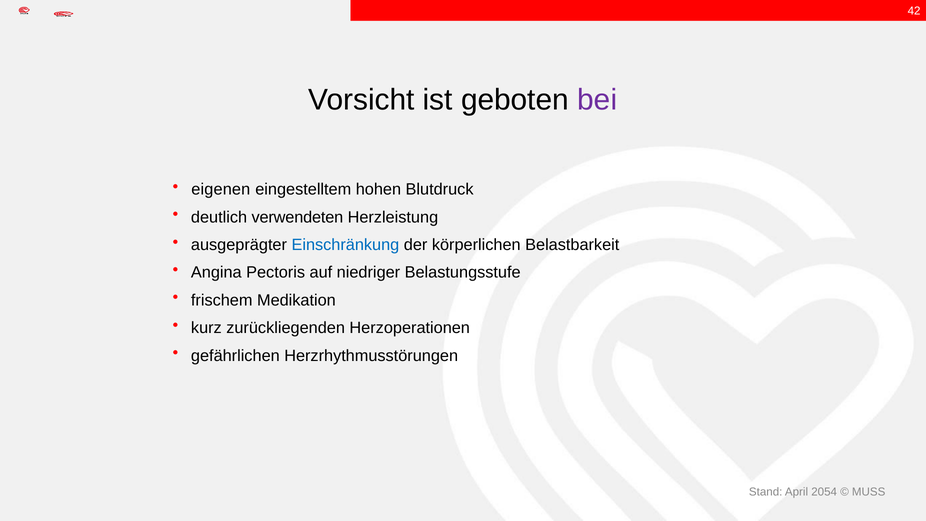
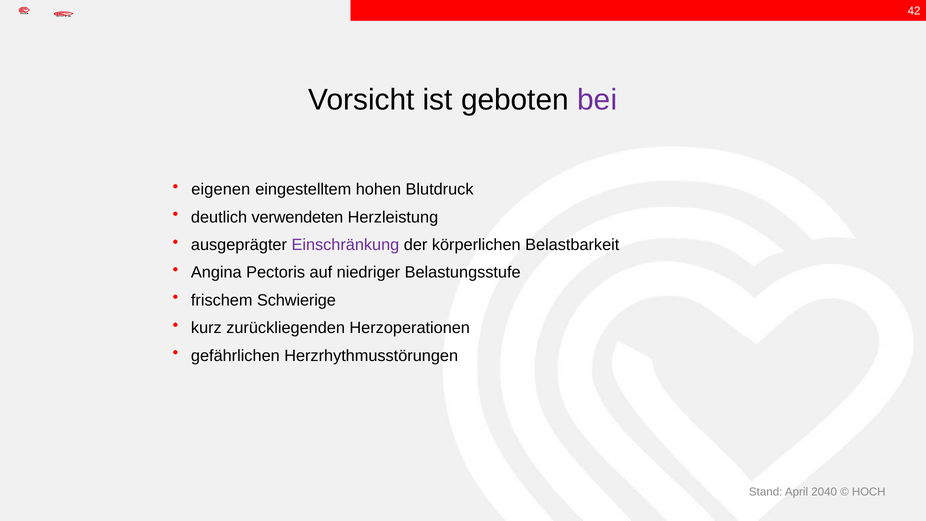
Einschränkung colour: blue -> purple (345, 245)
Medikation: Medikation -> Schwierige (296, 300)
2054: 2054 -> 2040 (824, 492)
MUSS: MUSS -> HOCH (869, 492)
